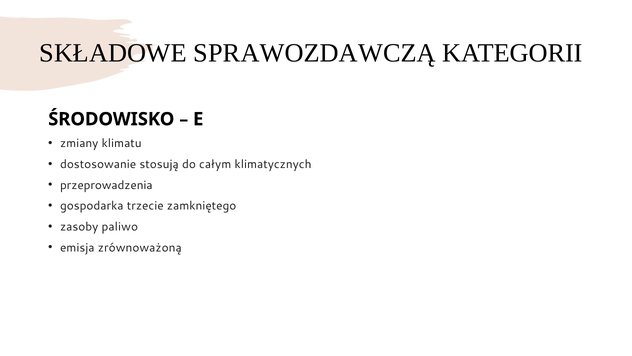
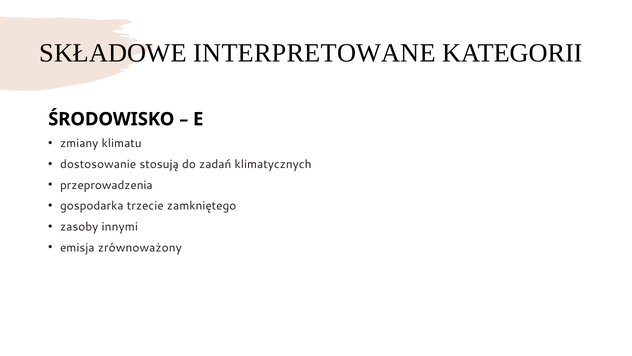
SPRAWOZDAWCZĄ: SPRAWOZDAWCZĄ -> INTERPRETOWANE (315, 53)
całym: całym -> zadań (215, 164)
paliwo: paliwo -> innymi (120, 227)
zrównoważoną: zrównoważoną -> zrównoważony (140, 247)
